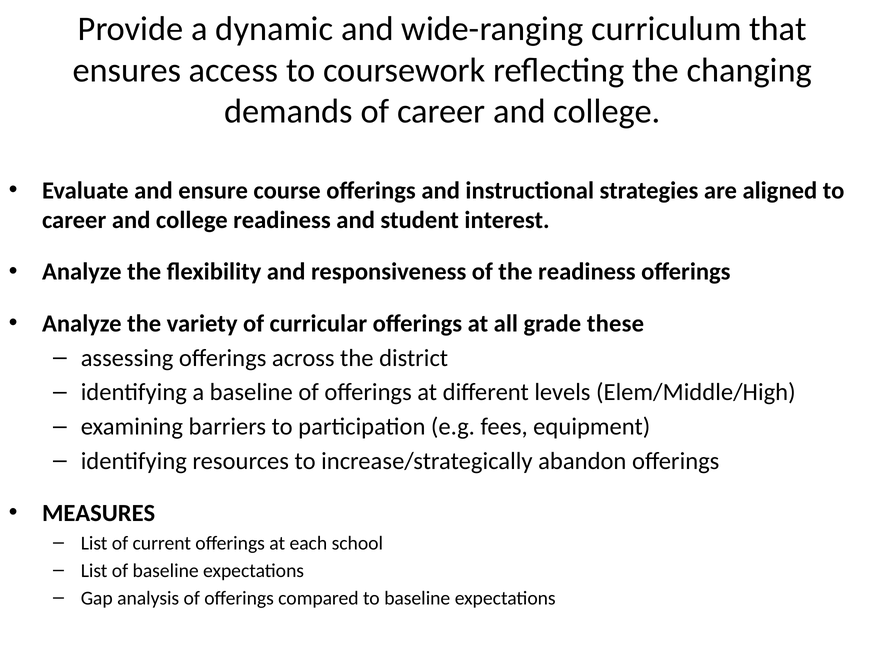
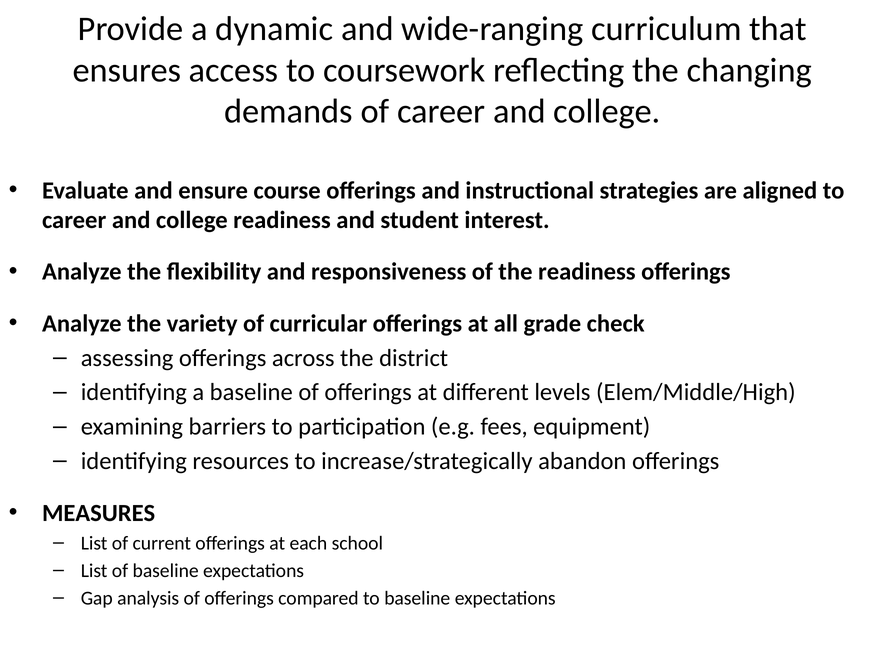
these: these -> check (616, 323)
